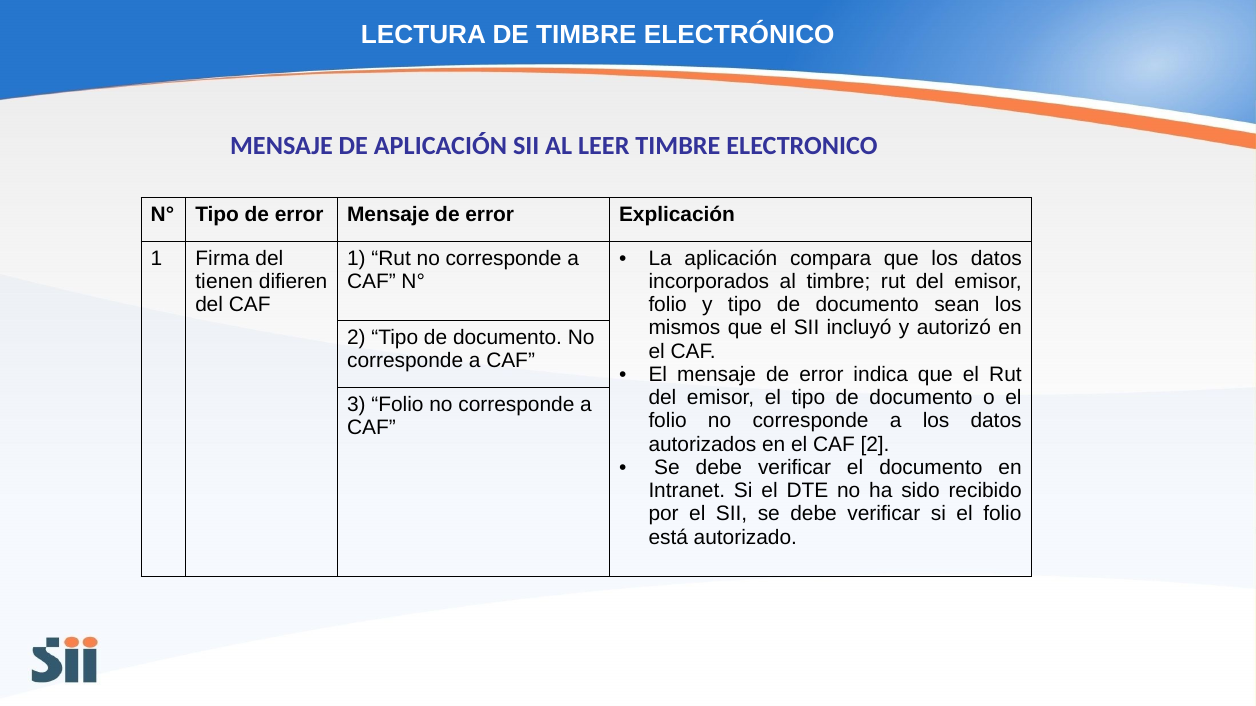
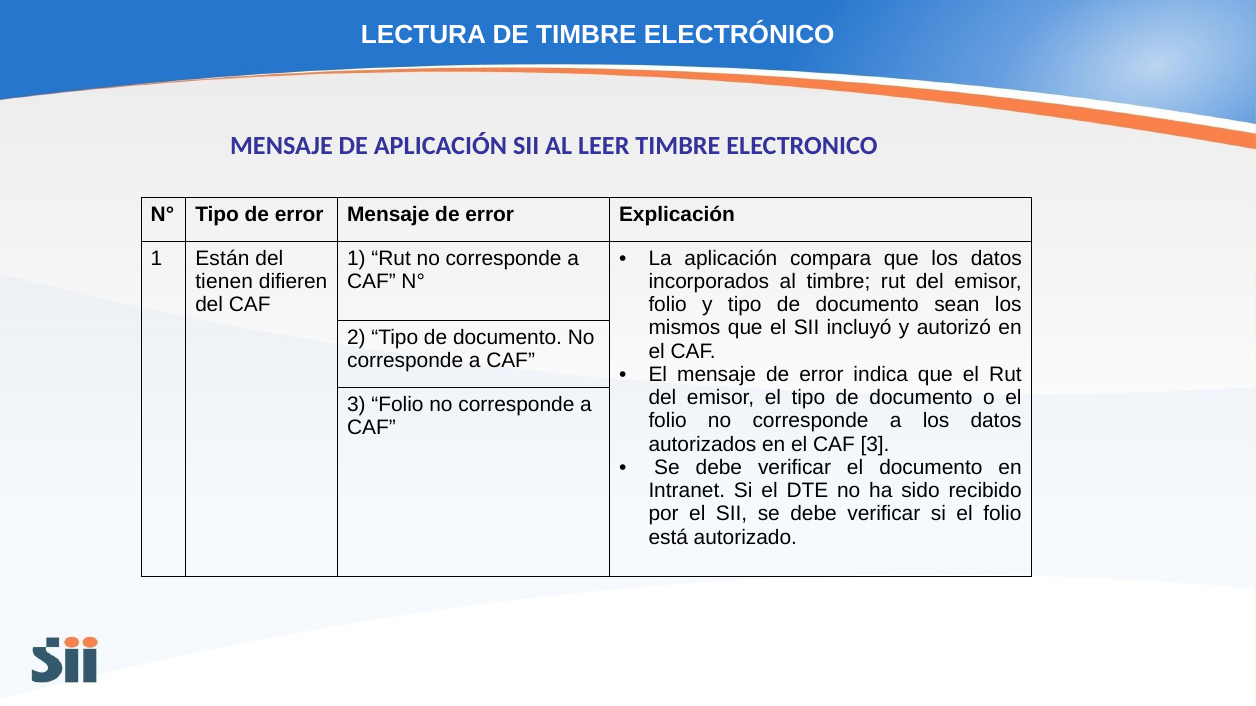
Firma: Firma -> Están (222, 259)
el CAF 2: 2 -> 3 (875, 445)
